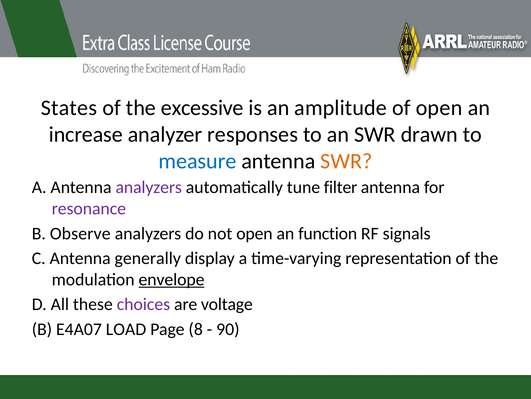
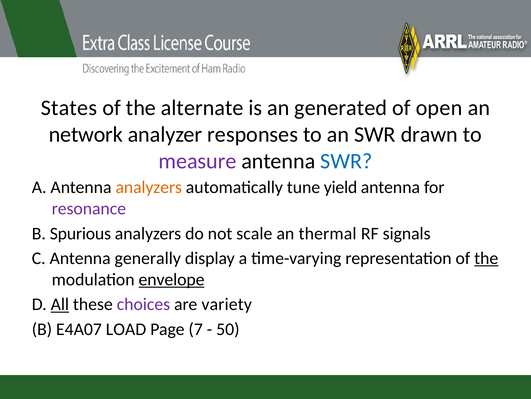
excessive: excessive -> alternate (202, 108)
amplitude: amplitude -> generated (341, 108)
increase: increase -> network (86, 134)
measure colour: blue -> purple (197, 161)
SWR colour: orange -> blue (346, 161)
analyzers colour: purple -> orange (149, 187)
filter: filter -> yield (341, 187)
Observe: Observe -> Spurious (80, 233)
not open: open -> scale (254, 233)
function: function -> thermal (328, 233)
the underline: none -> present (486, 258)
All underline: none -> present (60, 304)
voltage: voltage -> variety (227, 304)
8: 8 -> 7 (196, 329)
90: 90 -> 50 (228, 329)
